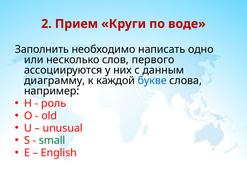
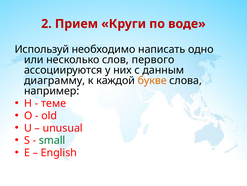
Заполнить: Заполнить -> Используй (42, 49)
букве colour: blue -> orange (152, 80)
роль: роль -> теме (54, 103)
